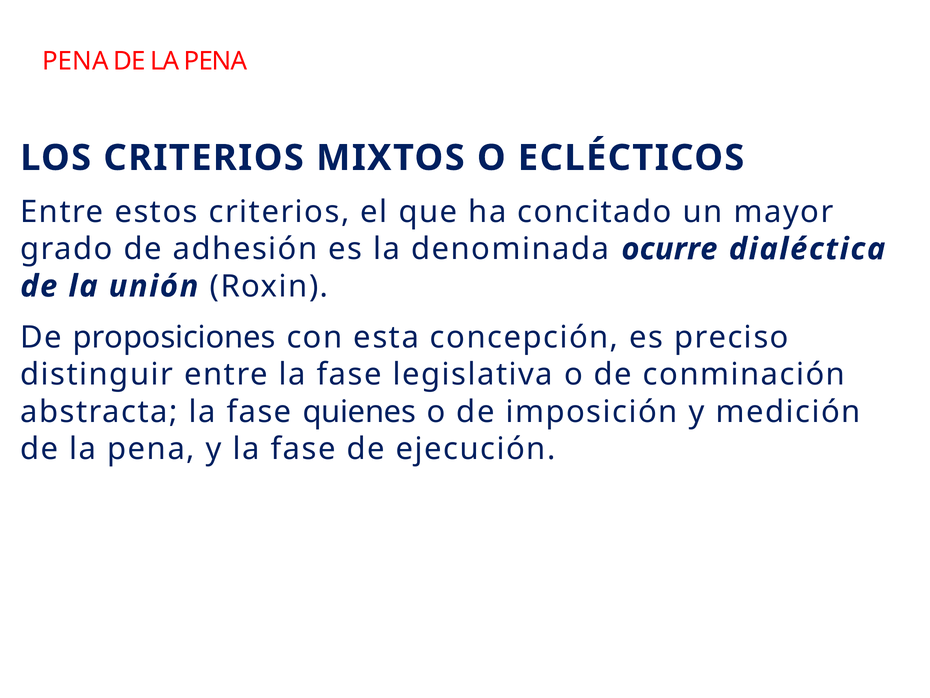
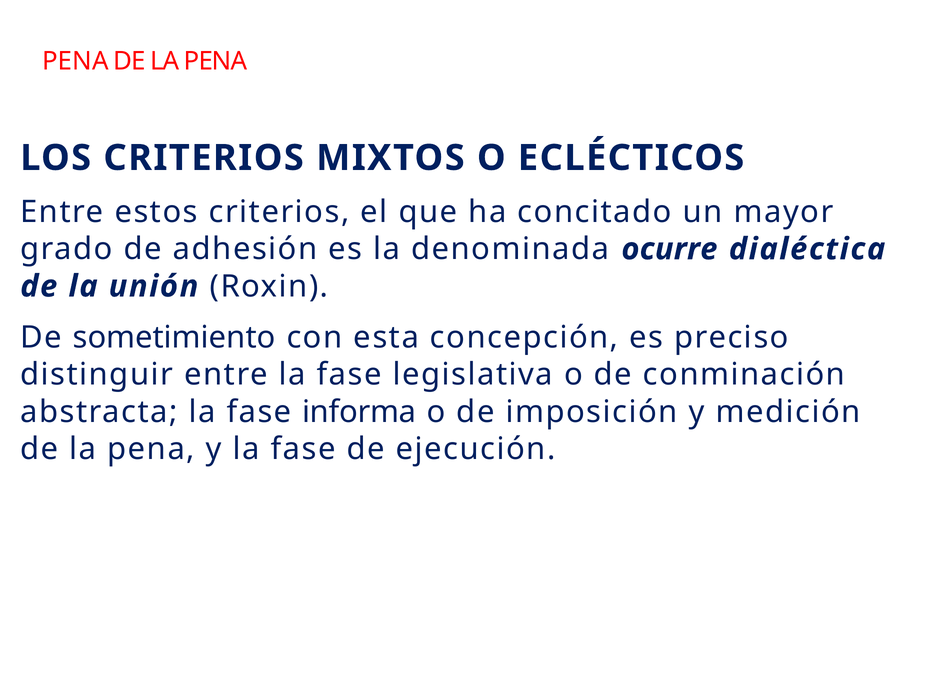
proposiciones: proposiciones -> sometimiento (174, 337)
quienes: quienes -> informa (359, 412)
